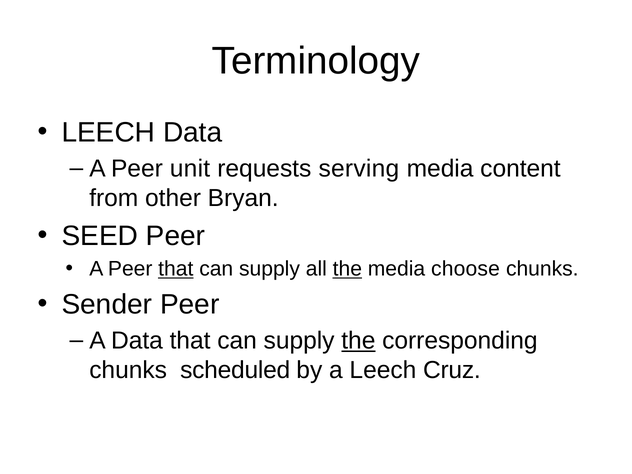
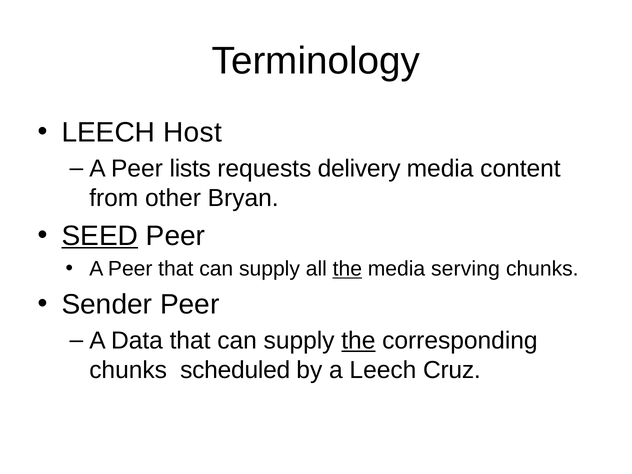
LEECH Data: Data -> Host (193, 133)
unit: unit -> lists (190, 169)
serving: serving -> delivery (359, 169)
SEED underline: none -> present (100, 236)
that underline: present -> none (176, 269)
choose: choose -> serving (465, 269)
